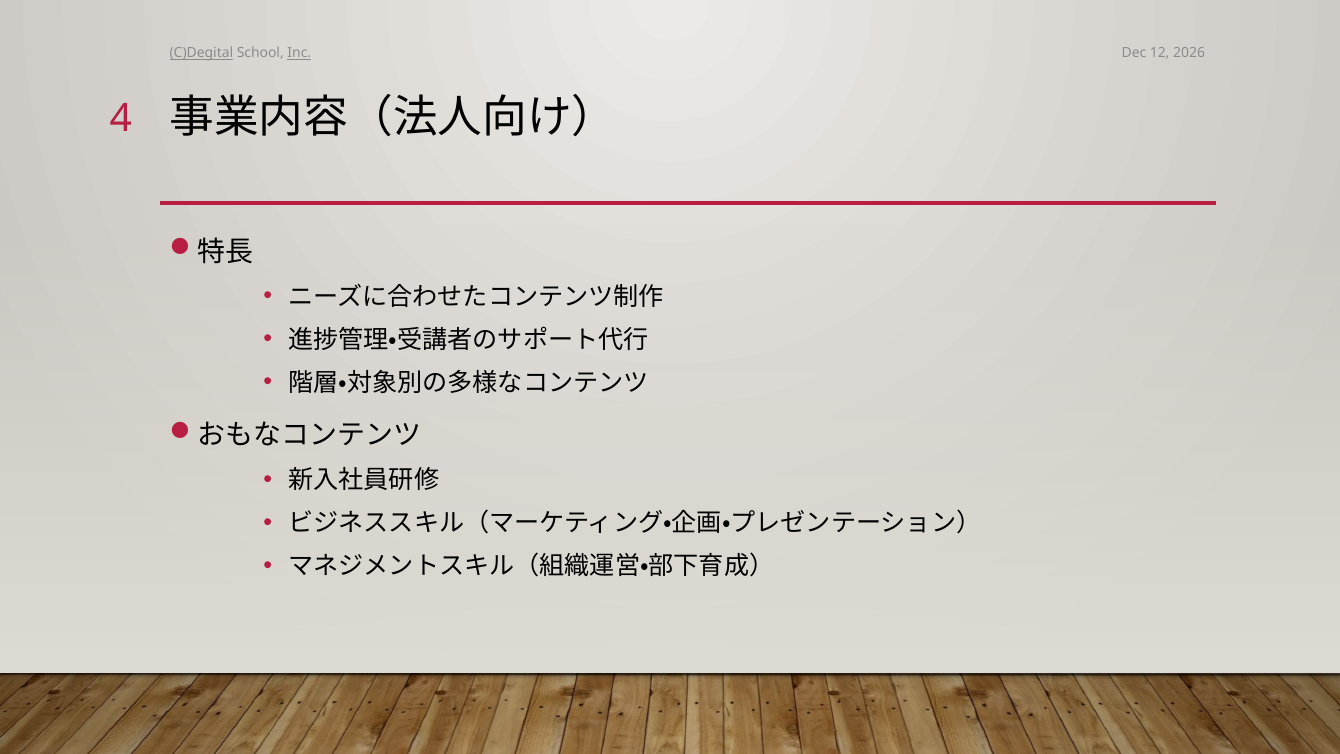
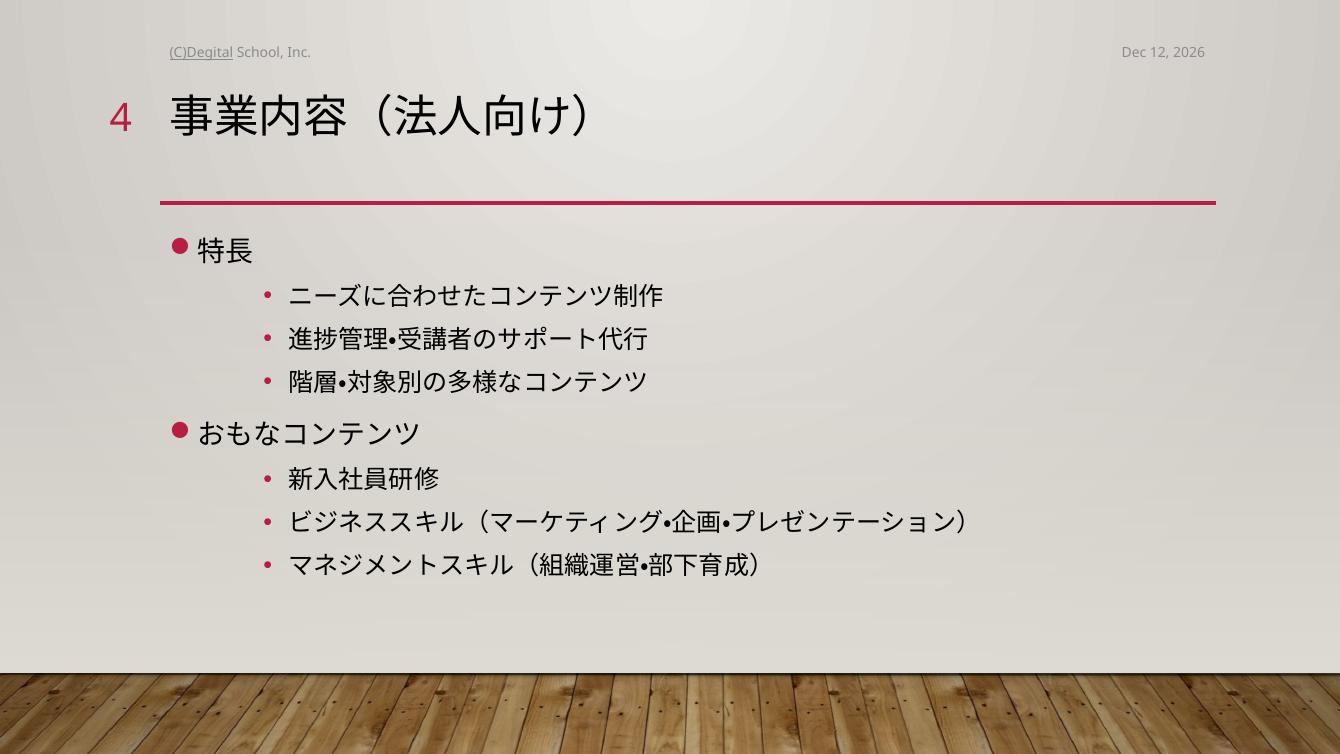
Inc underline: present -> none (299, 53)
